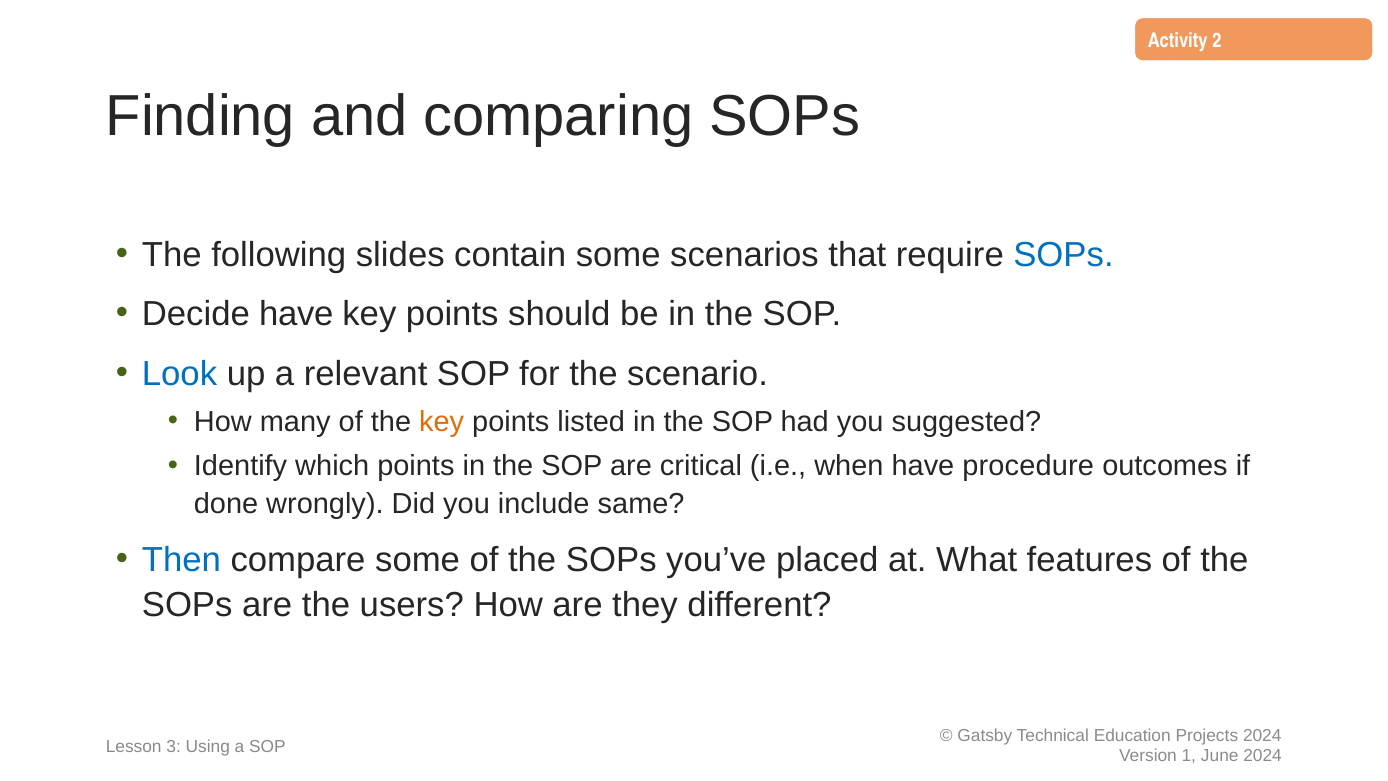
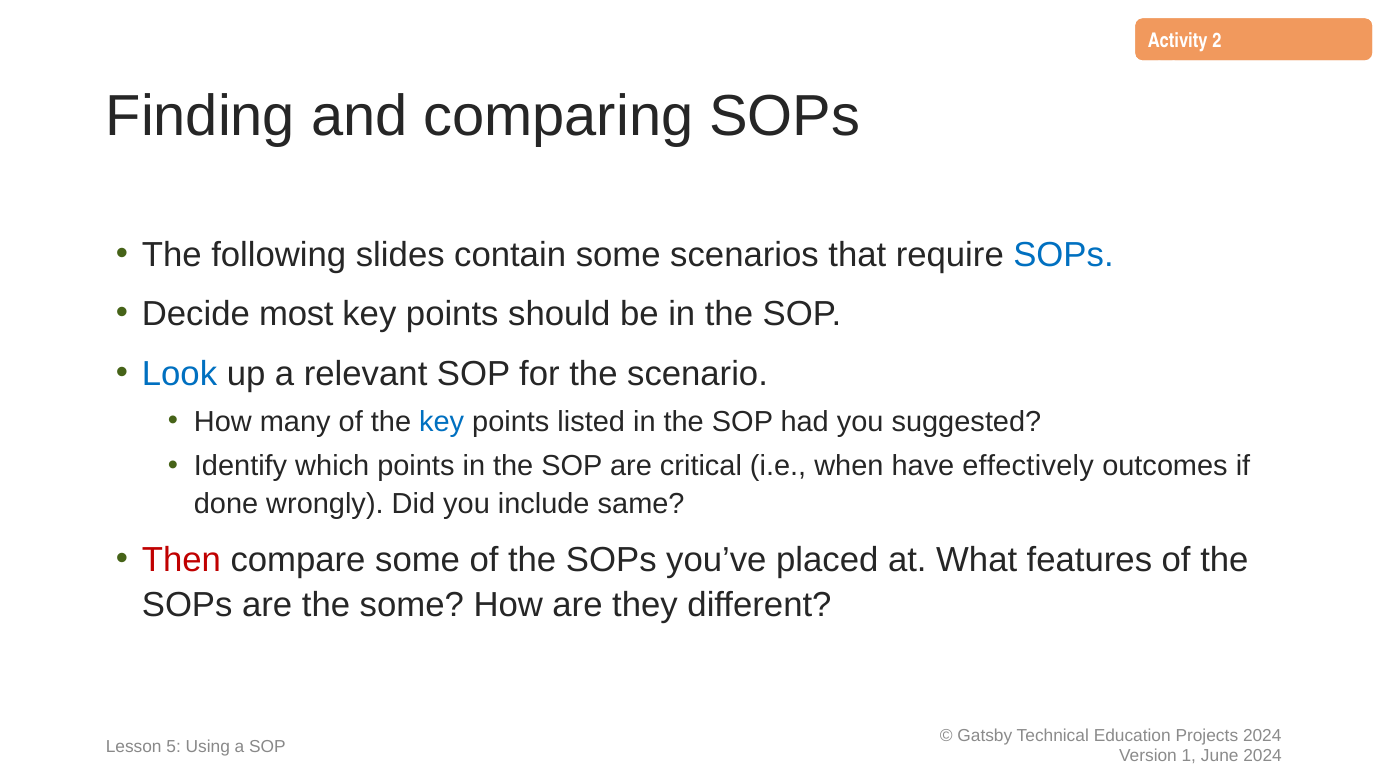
Decide have: have -> most (296, 314)
key colour: orange -> blue (442, 422)
procedure: procedure -> effectively (1028, 466)
Then colour: blue -> red (181, 560)
the users: users -> some (412, 605)
3: 3 -> 5 (174, 746)
